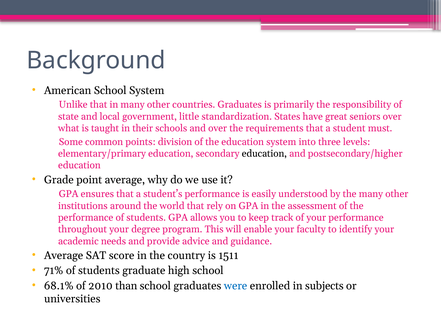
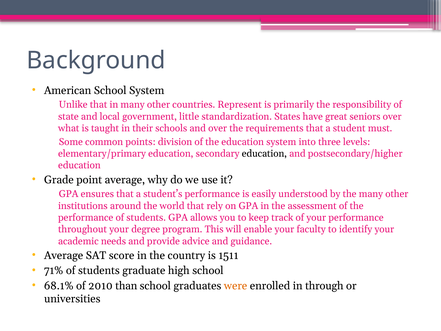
countries Graduates: Graduates -> Represent (240, 105)
were colour: blue -> orange (236, 286)
subjects: subjects -> through (324, 286)
